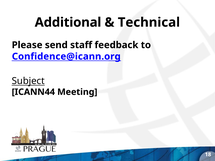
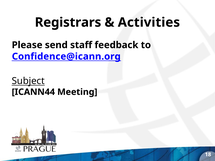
Additional: Additional -> Registrars (68, 22)
Technical: Technical -> Activities (149, 22)
